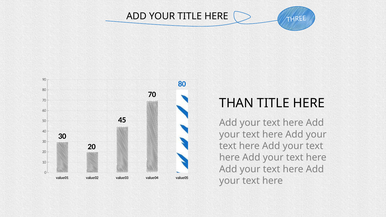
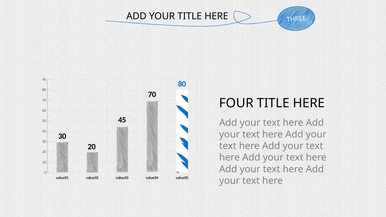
THAN: THAN -> FOUR (236, 103)
